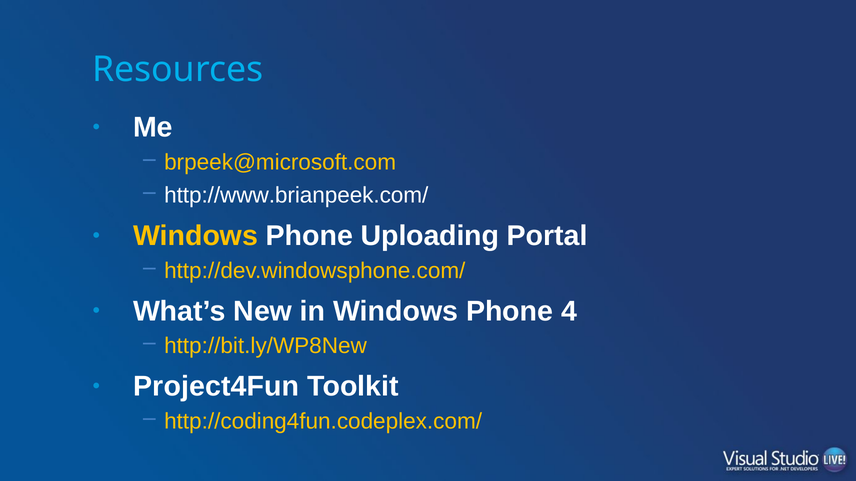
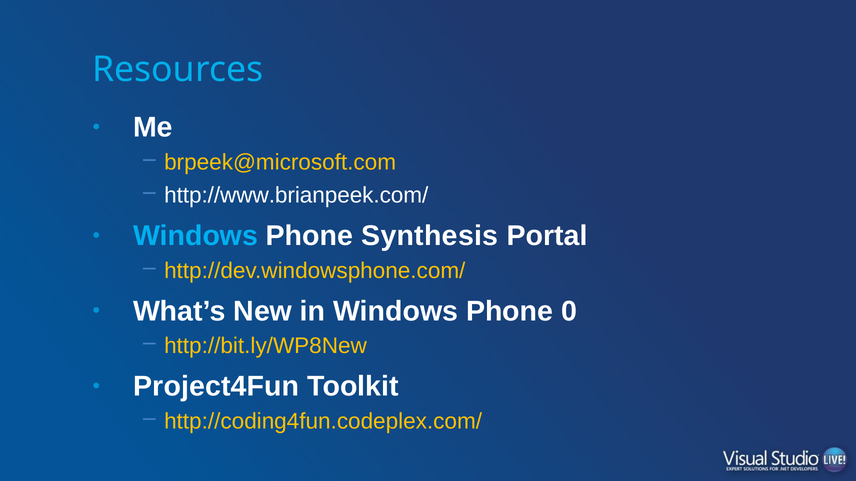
Windows colour: yellow -> light blue (196, 236)
Uploading: Uploading -> Synthesis (430, 236)
4: 4 -> 0 (569, 311)
